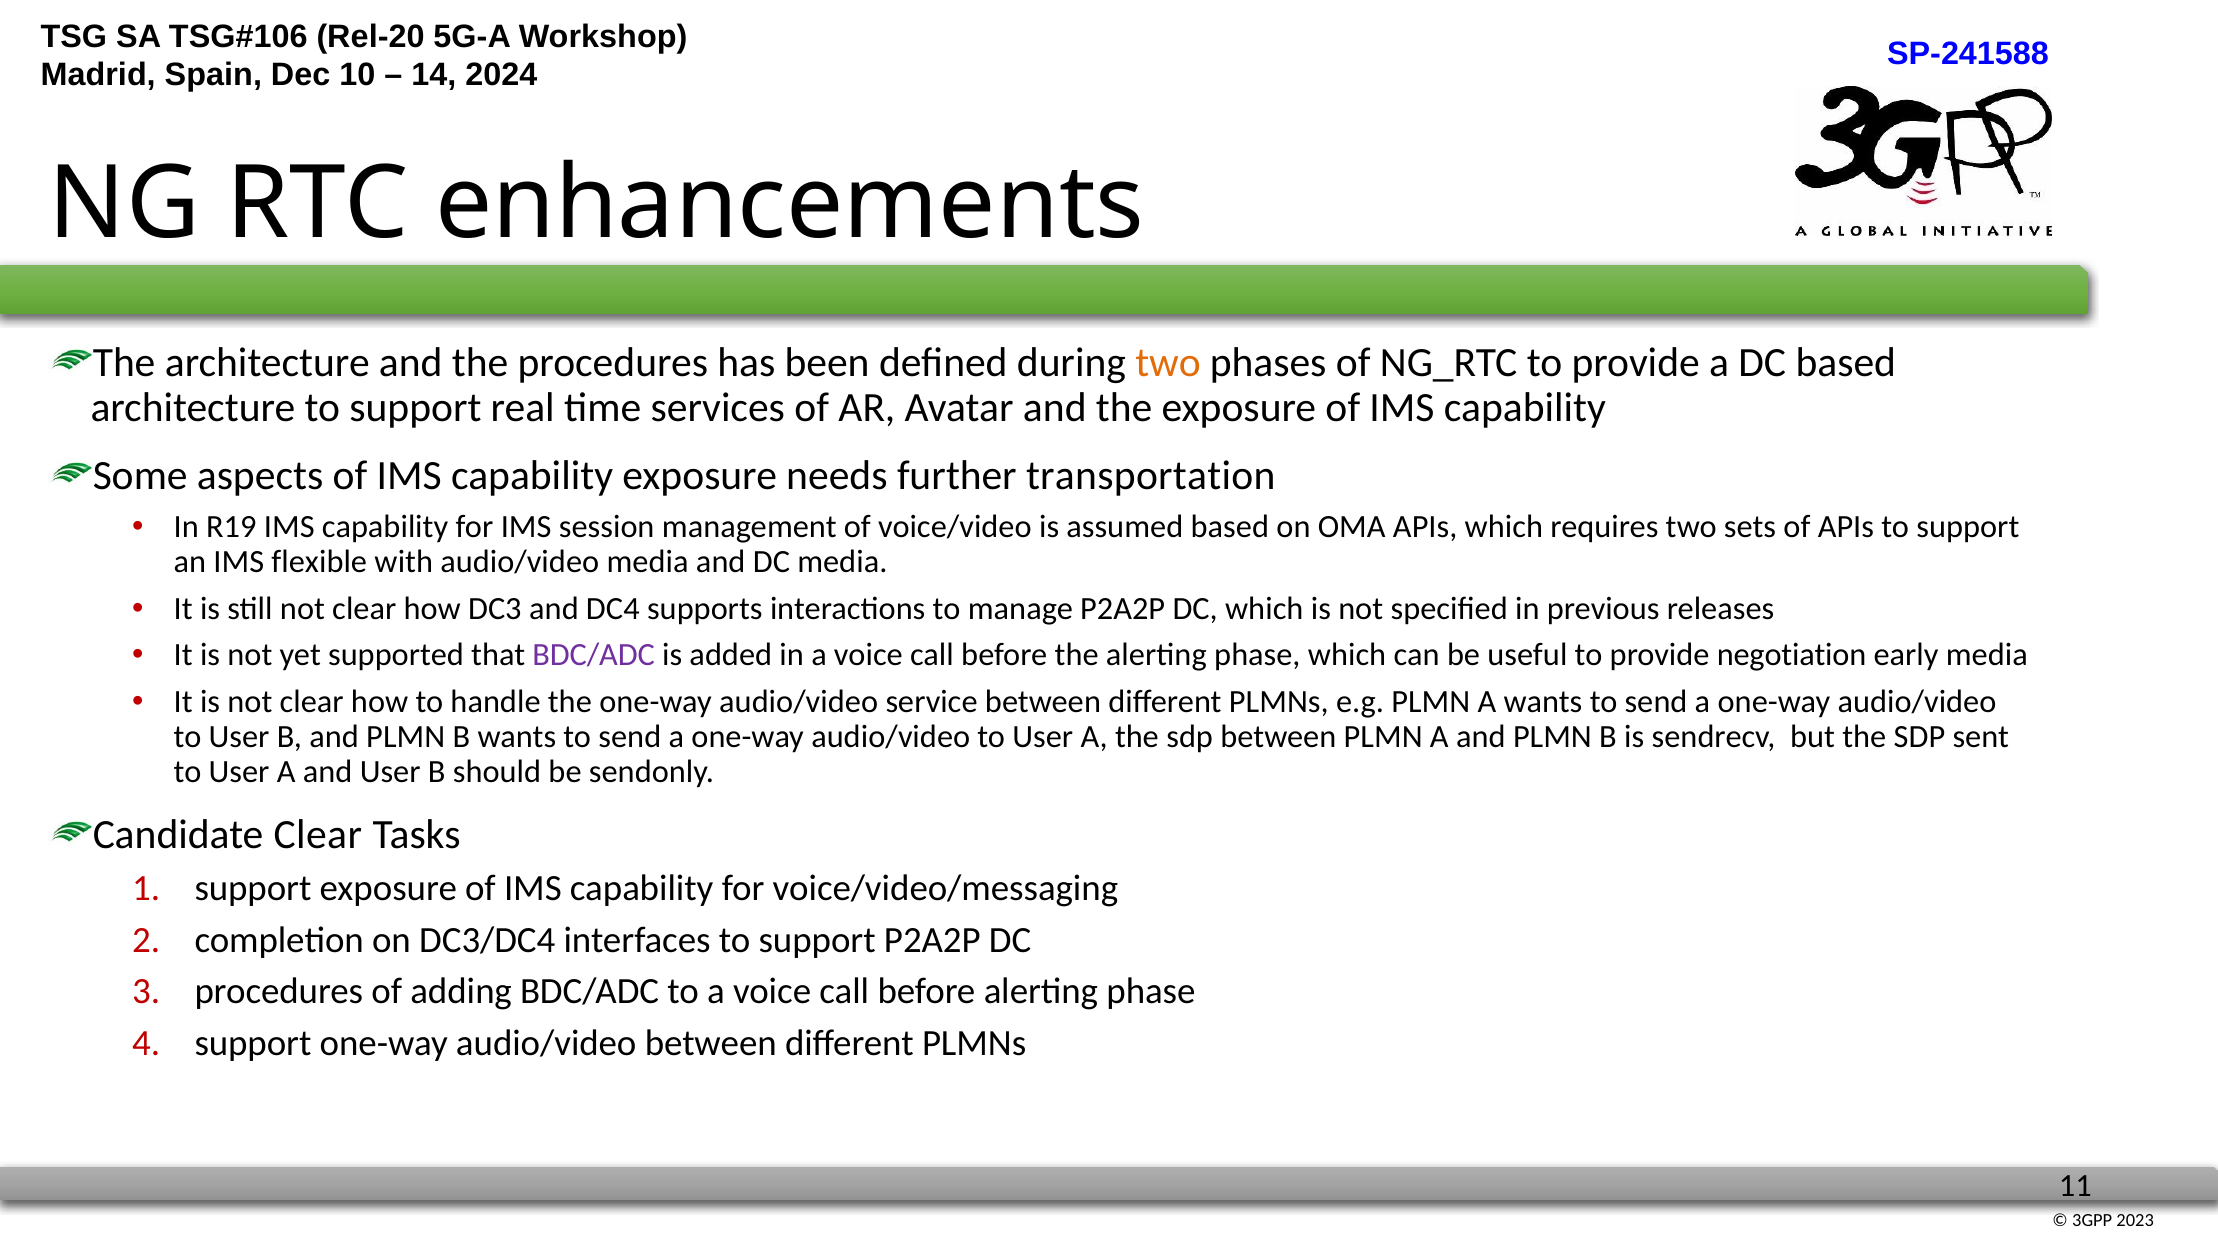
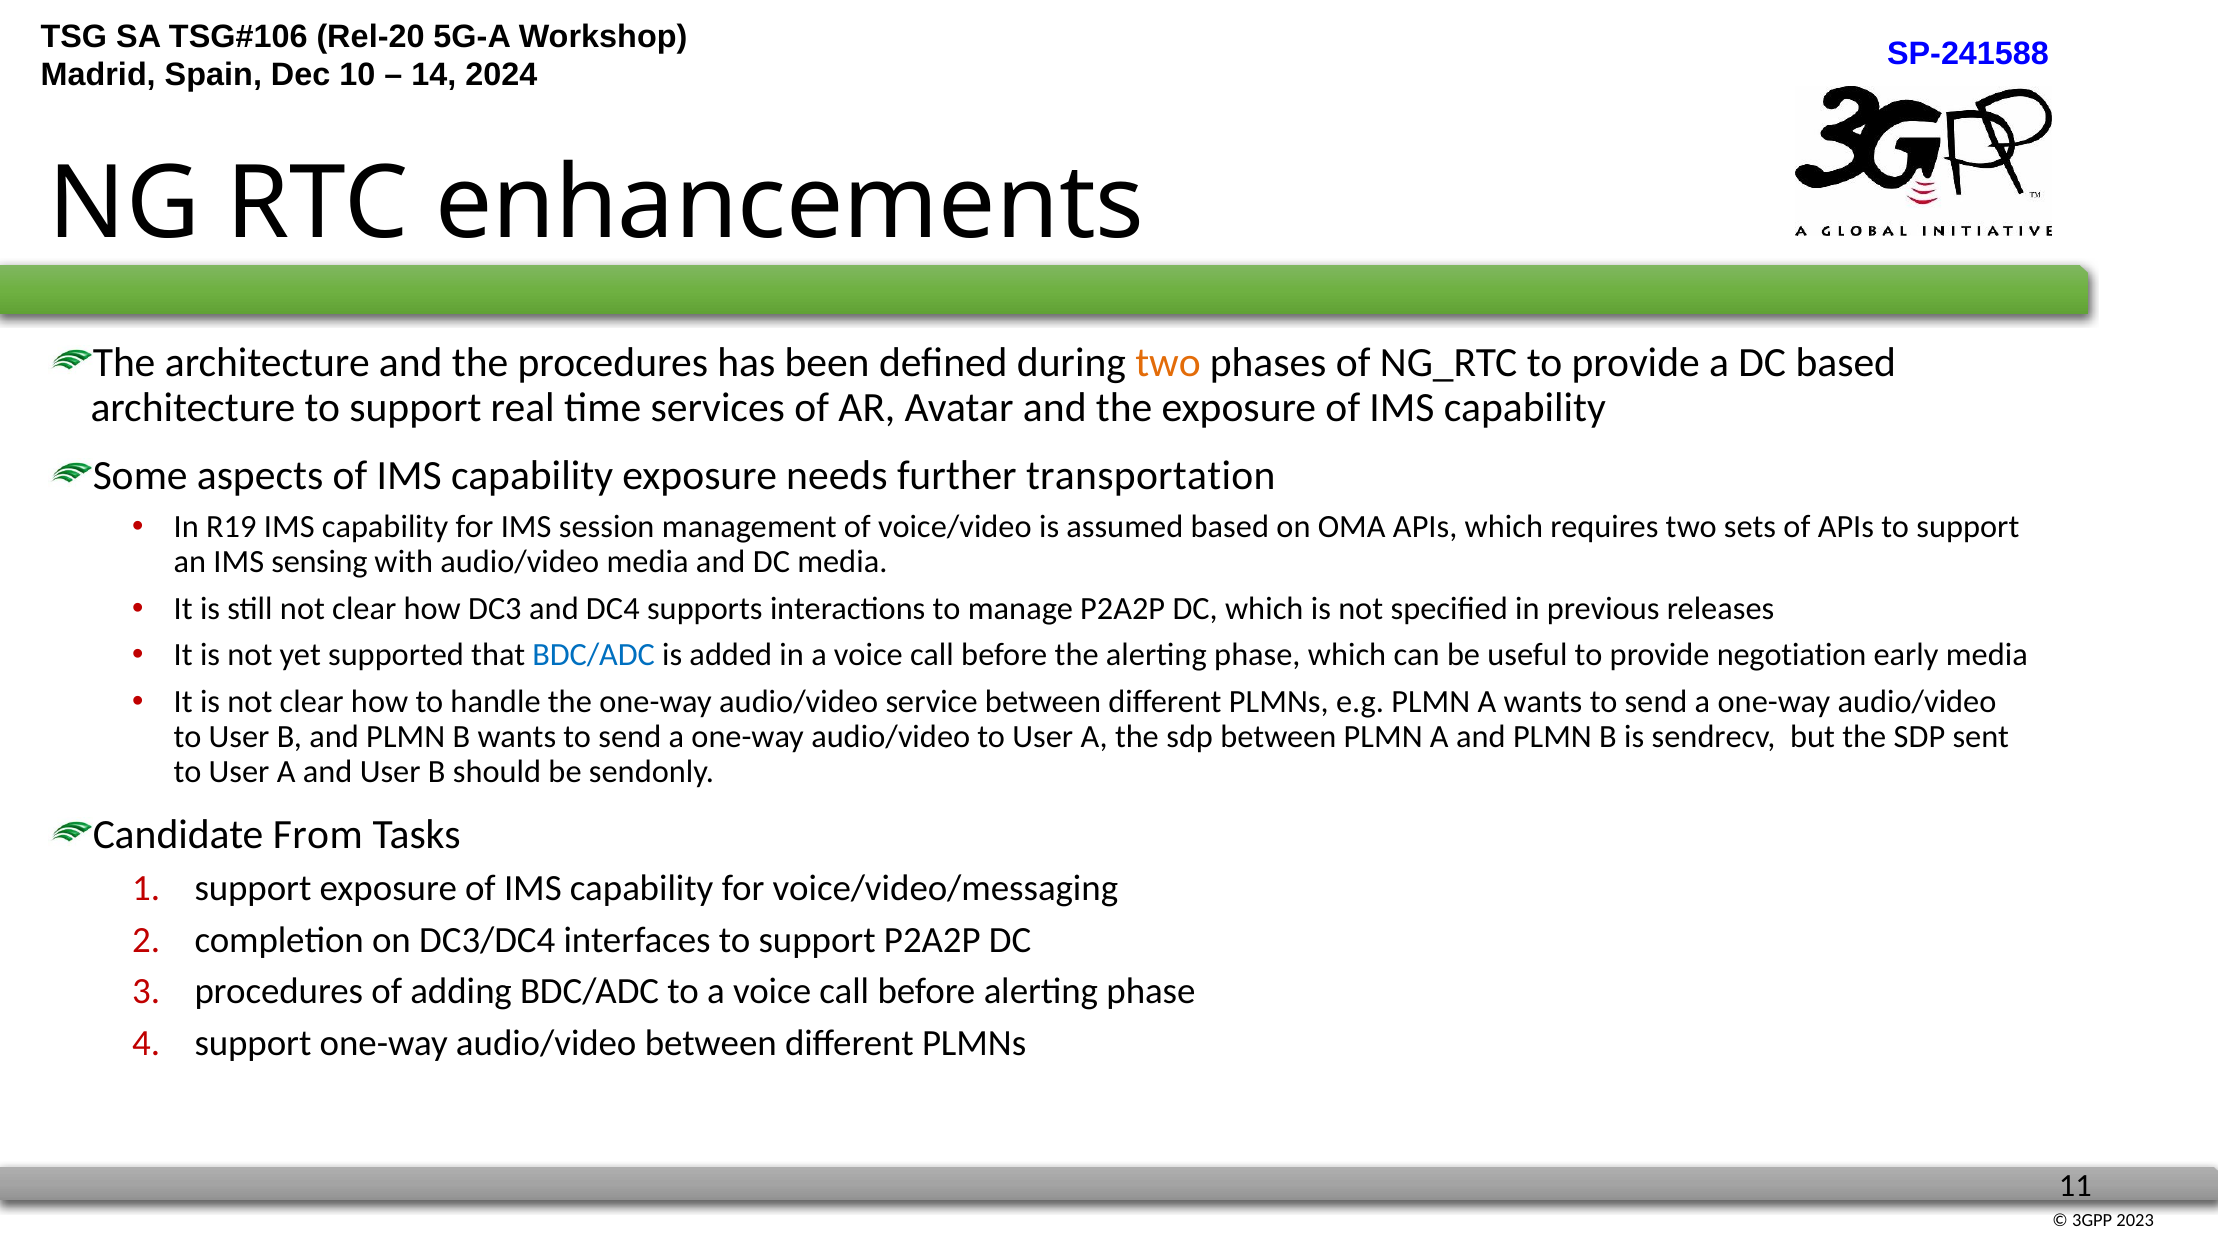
flexible: flexible -> sensing (319, 562)
BDC/ADC colour: purple -> blue (594, 655)
Candidate Clear: Clear -> From (318, 835)
